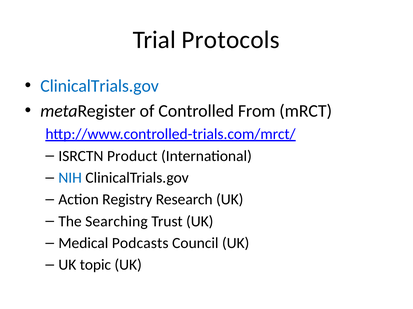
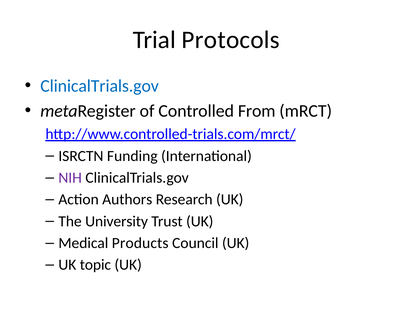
Product: Product -> Funding (132, 156)
NIH colour: blue -> purple (70, 178)
Registry: Registry -> Authors (127, 200)
Searching: Searching -> University (117, 222)
Podcasts: Podcasts -> Products (140, 244)
